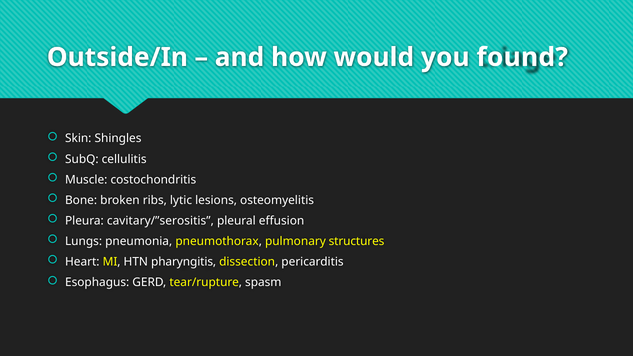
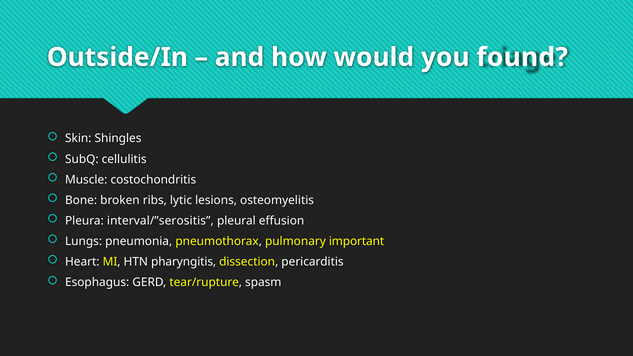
cavitary/”serositis: cavitary/”serositis -> interval/”serositis (160, 221)
structures: structures -> important (357, 241)
